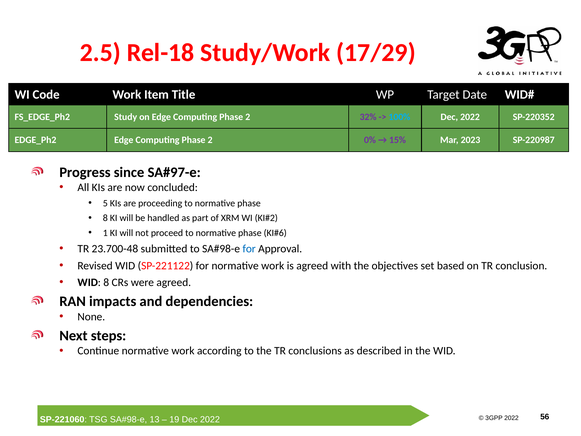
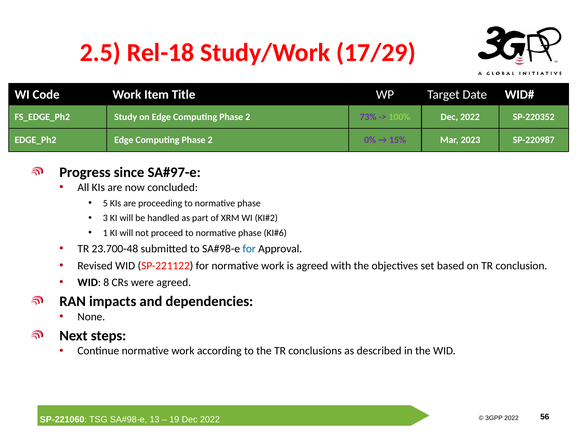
32%: 32% -> 73% (368, 117)
100% colour: light blue -> light green (399, 117)
8: 8 -> 3 (105, 218)
